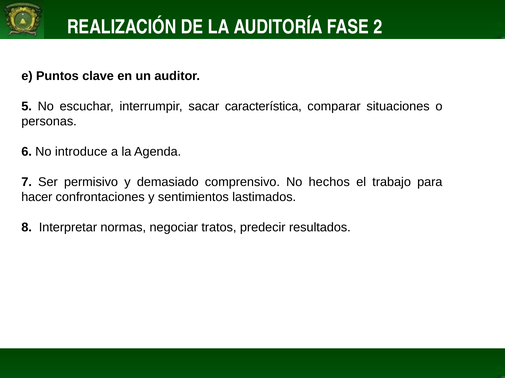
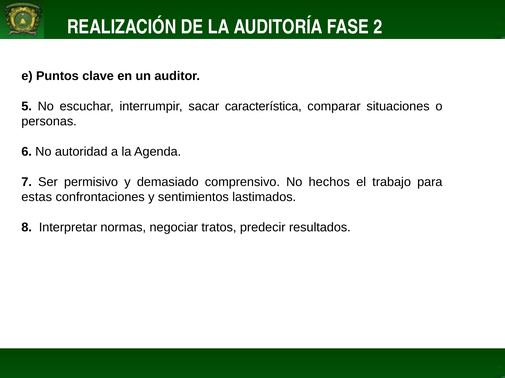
introduce: introduce -> autoridad (81, 152)
hacer: hacer -> estas (37, 197)
